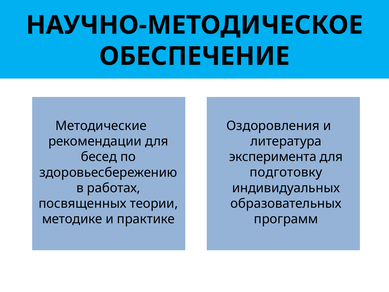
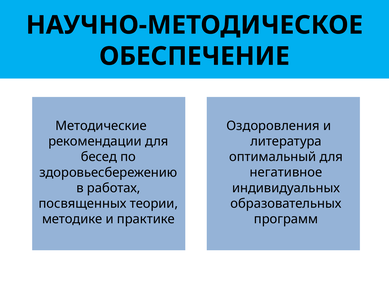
эксперимента: эксперимента -> оптимальный (273, 157)
подготовку: подготовку -> негативное (286, 172)
